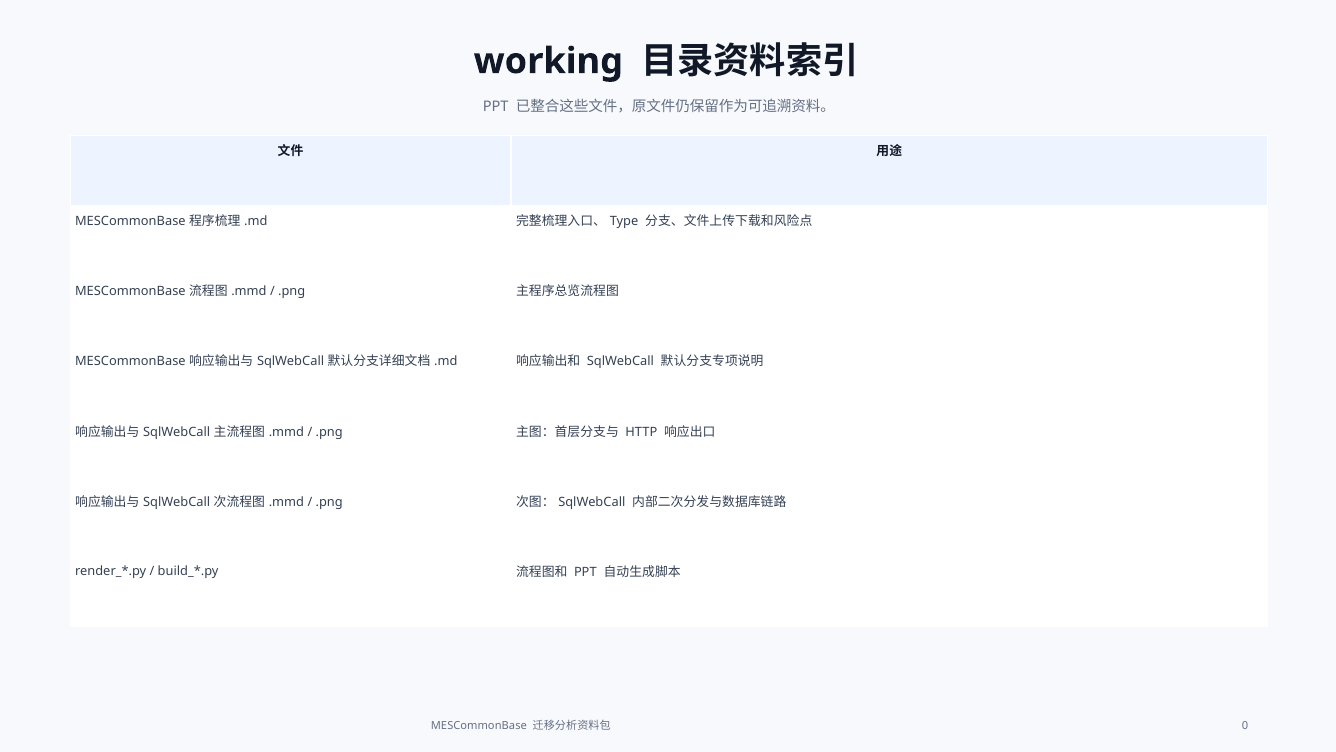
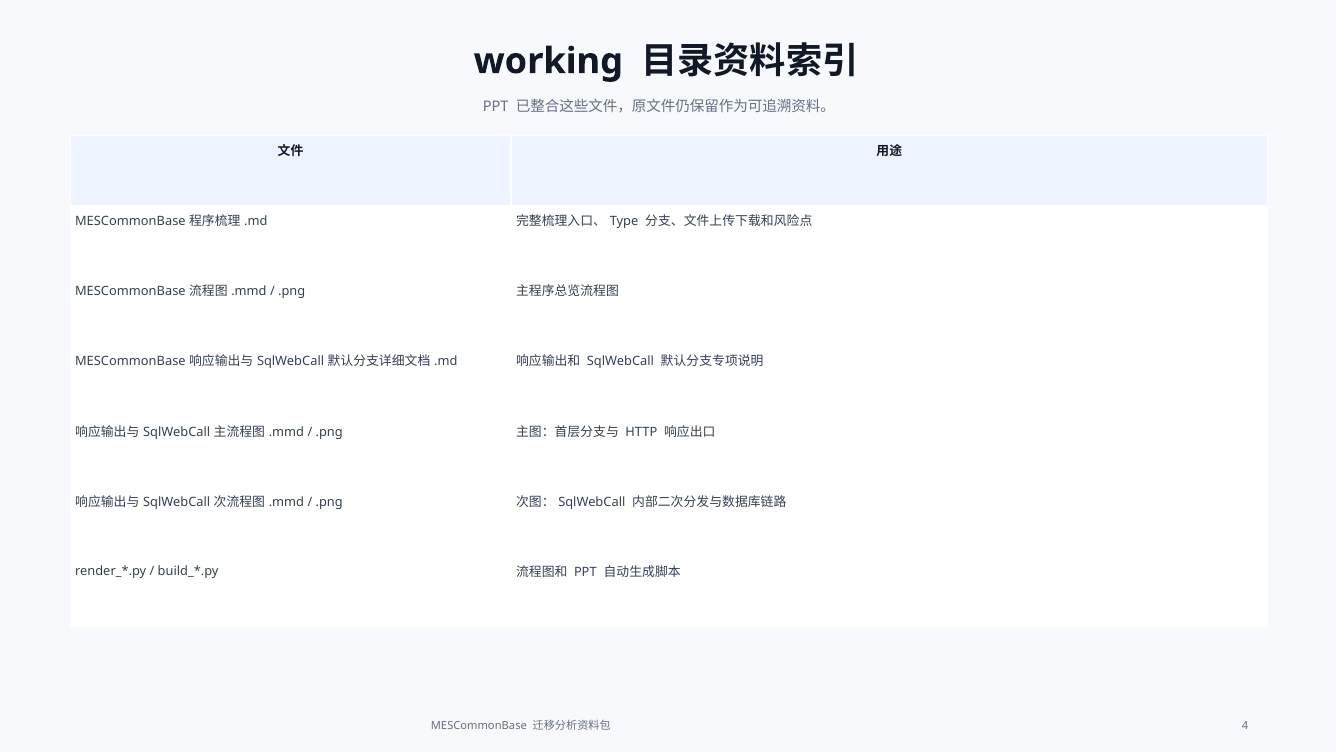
0: 0 -> 4 (1245, 726)
